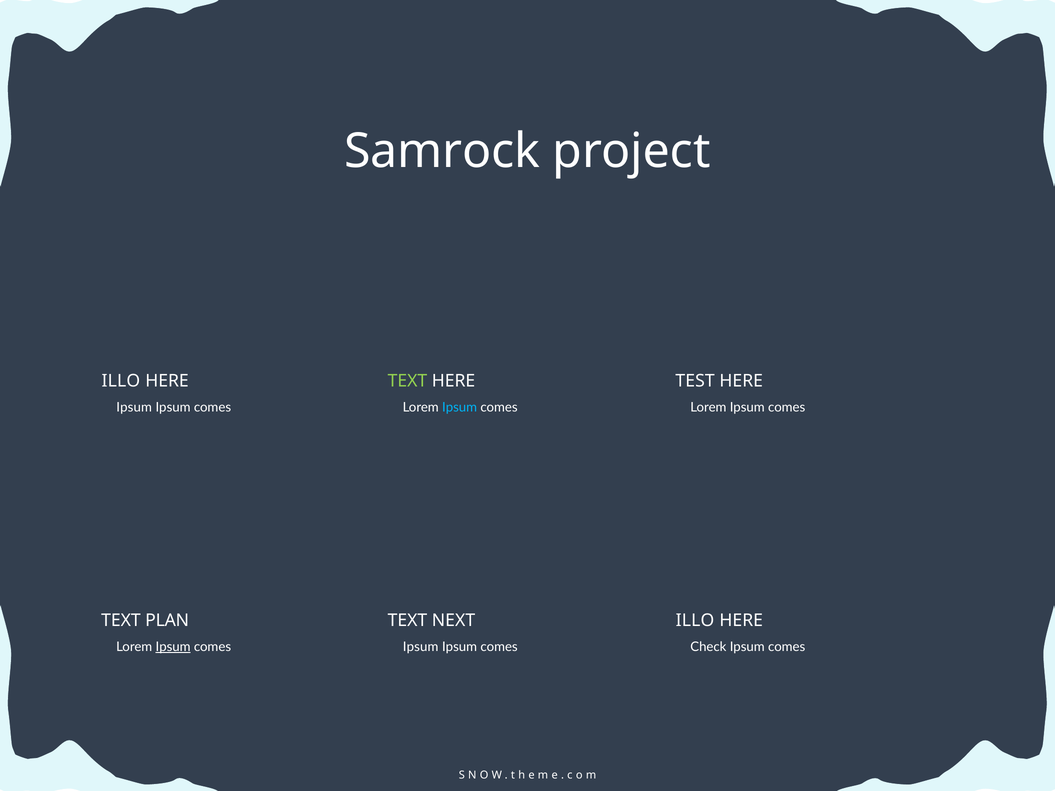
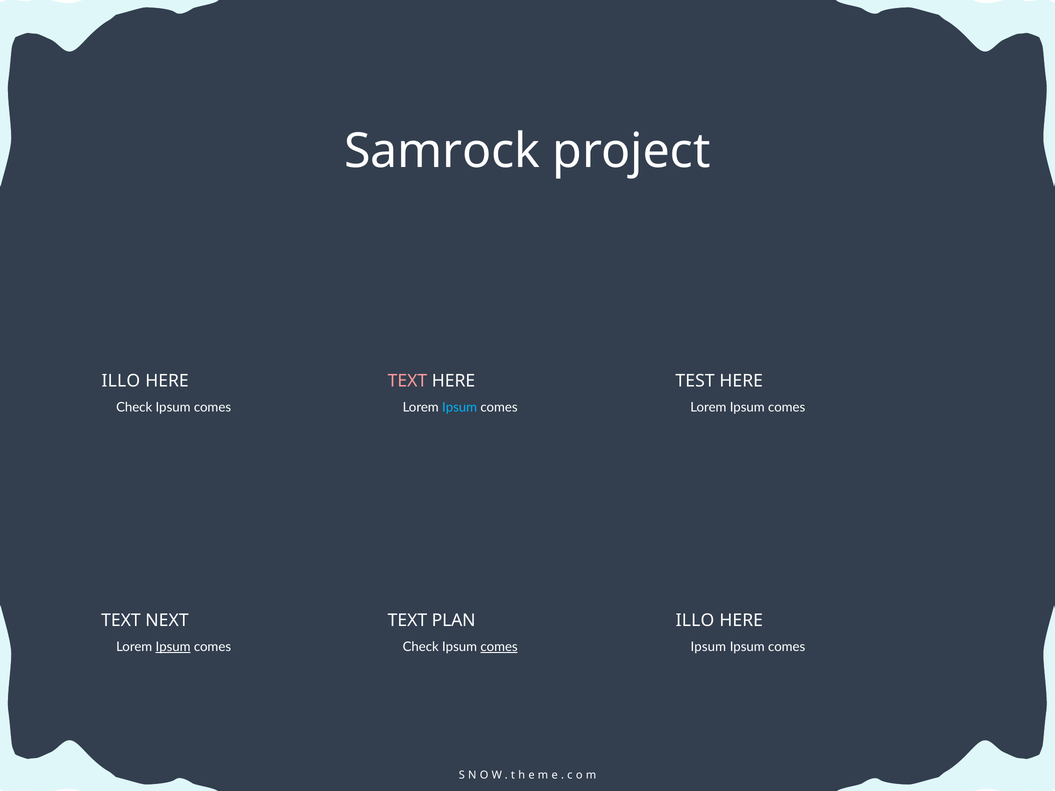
TEXT colour: light green -> pink (407, 381)
Ipsum: Ipsum -> Check (134, 408)
PLAN: PLAN -> NEXT (167, 621)
NEXT: NEXT -> PLAN (454, 621)
Ipsum: Ipsum -> Check (421, 647)
comes underline: none -> present (499, 647)
Check: Check -> Ipsum (708, 647)
